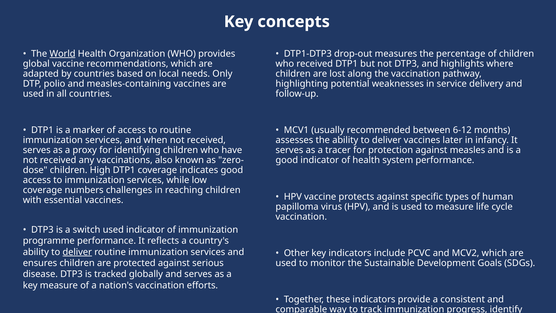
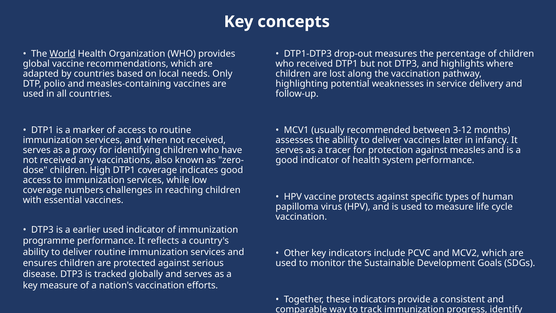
6-12: 6-12 -> 3-12 (462, 130)
switch: switch -> earlier (87, 230)
deliver underline: present -> none (77, 252)
